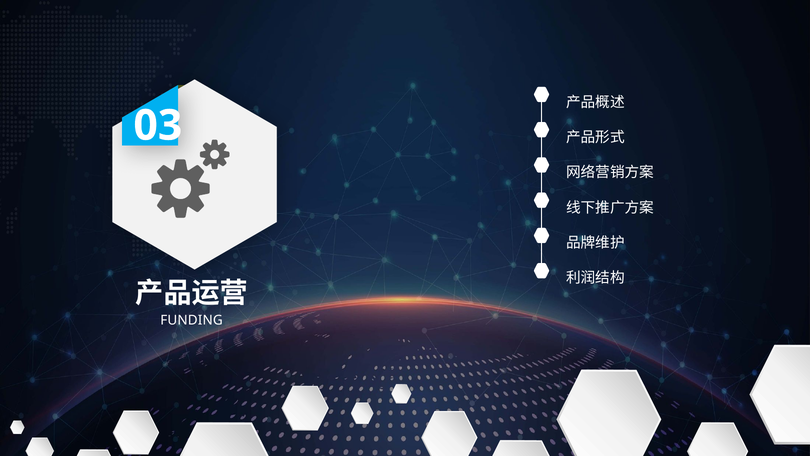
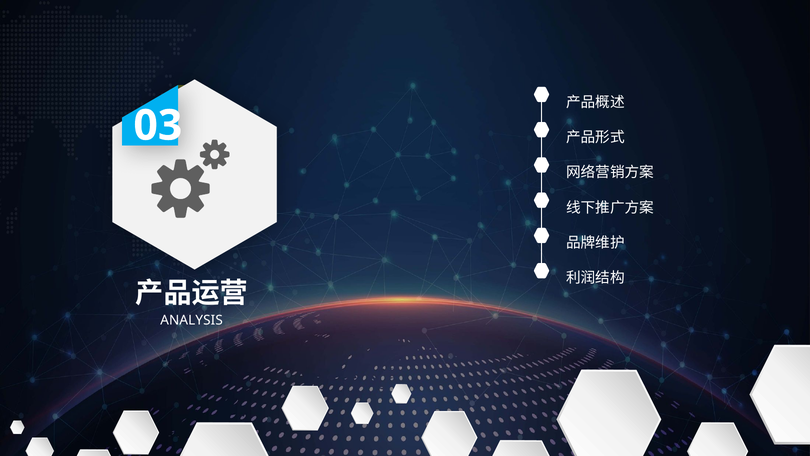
FUNDING: FUNDING -> ANALYSIS (192, 320)
